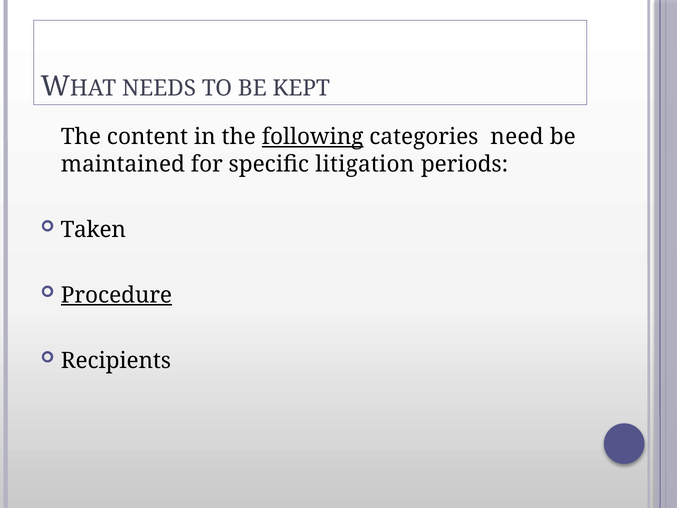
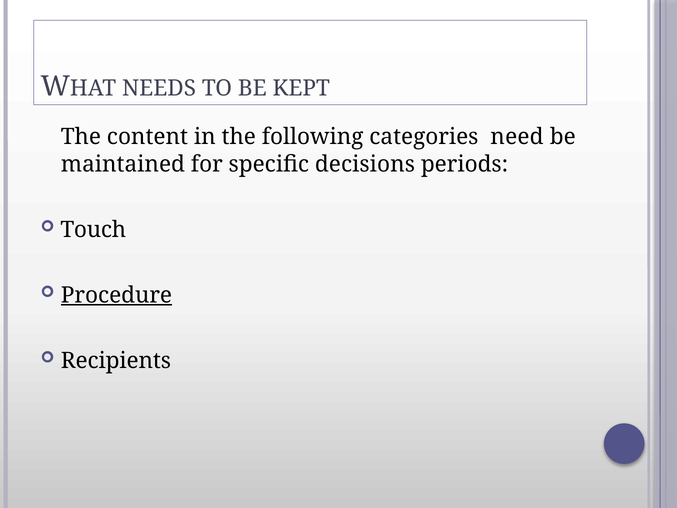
following underline: present -> none (313, 137)
litigation: litigation -> decisions (365, 164)
Taken: Taken -> Touch (93, 229)
